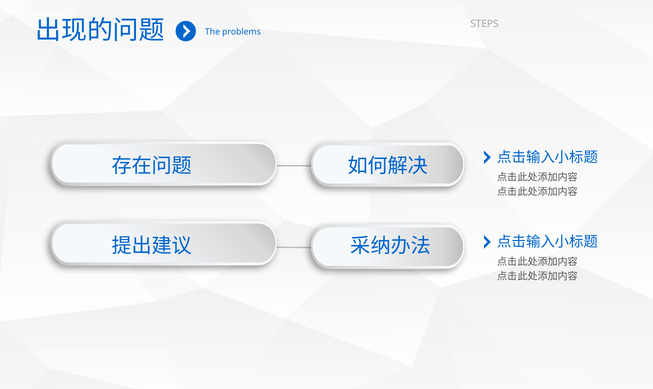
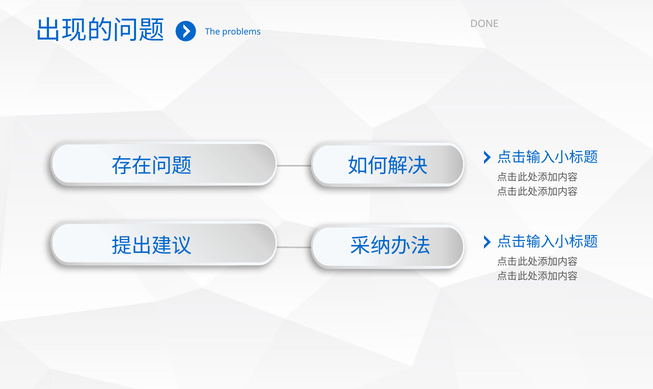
STEPS: STEPS -> DONE (484, 24)
